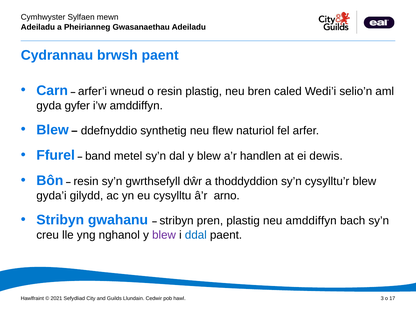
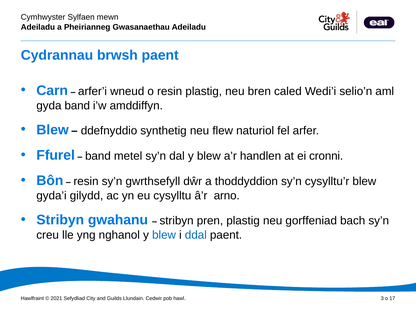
gyda gyfer: gyfer -> band (77, 106)
dewis: dewis -> cronni (326, 156)
neu amddiffyn: amddiffyn -> gorffeniad (311, 221)
blew colour: purple -> blue (164, 235)
